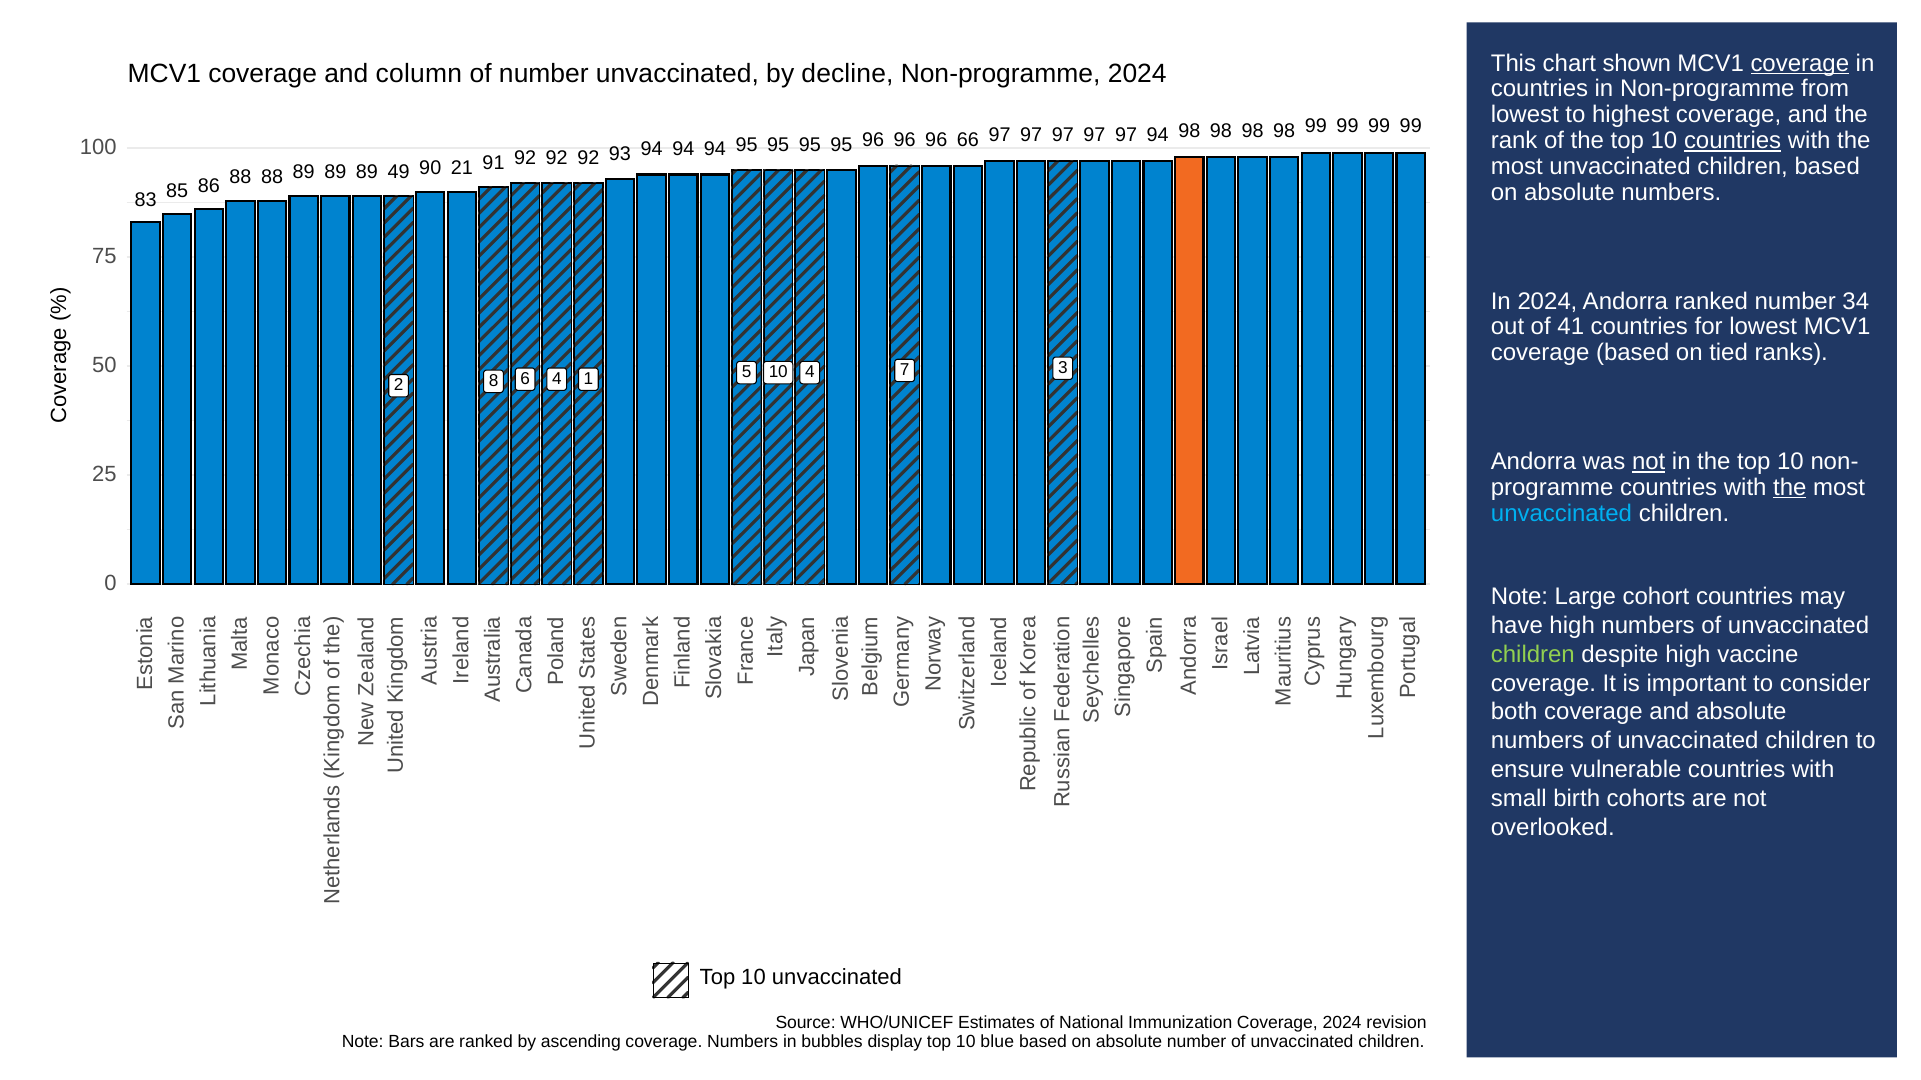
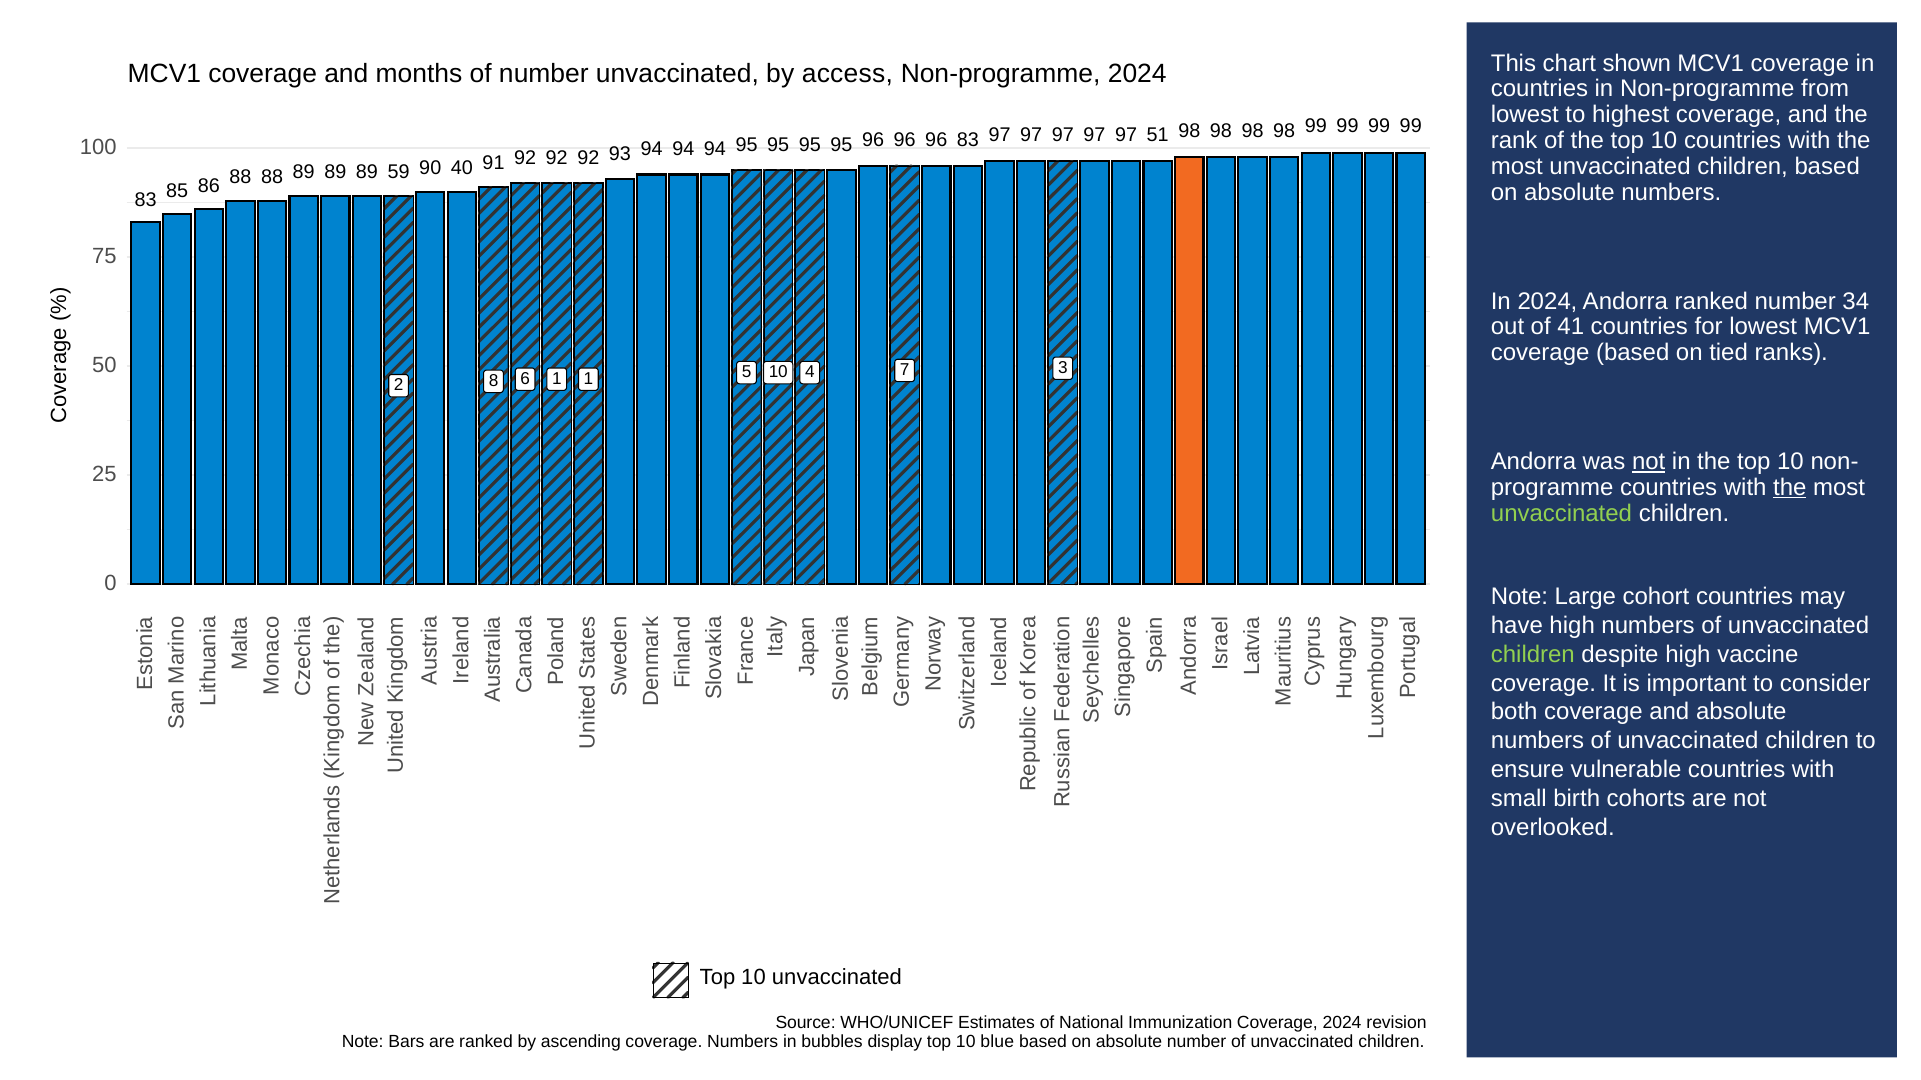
coverage underline: present -> none (1800, 63)
column: column -> months (419, 74)
decline: decline -> access (847, 74)
countries underline: present -> none (1733, 141)
96 66: 66 -> 83 (968, 140)
97 94: 94 -> 51 (1158, 135)
21: 21 -> 40 (462, 168)
49: 49 -> 59 (399, 172)
6 4: 4 -> 1 (557, 379)
unvaccinated colour: light blue -> light green (1561, 514)
